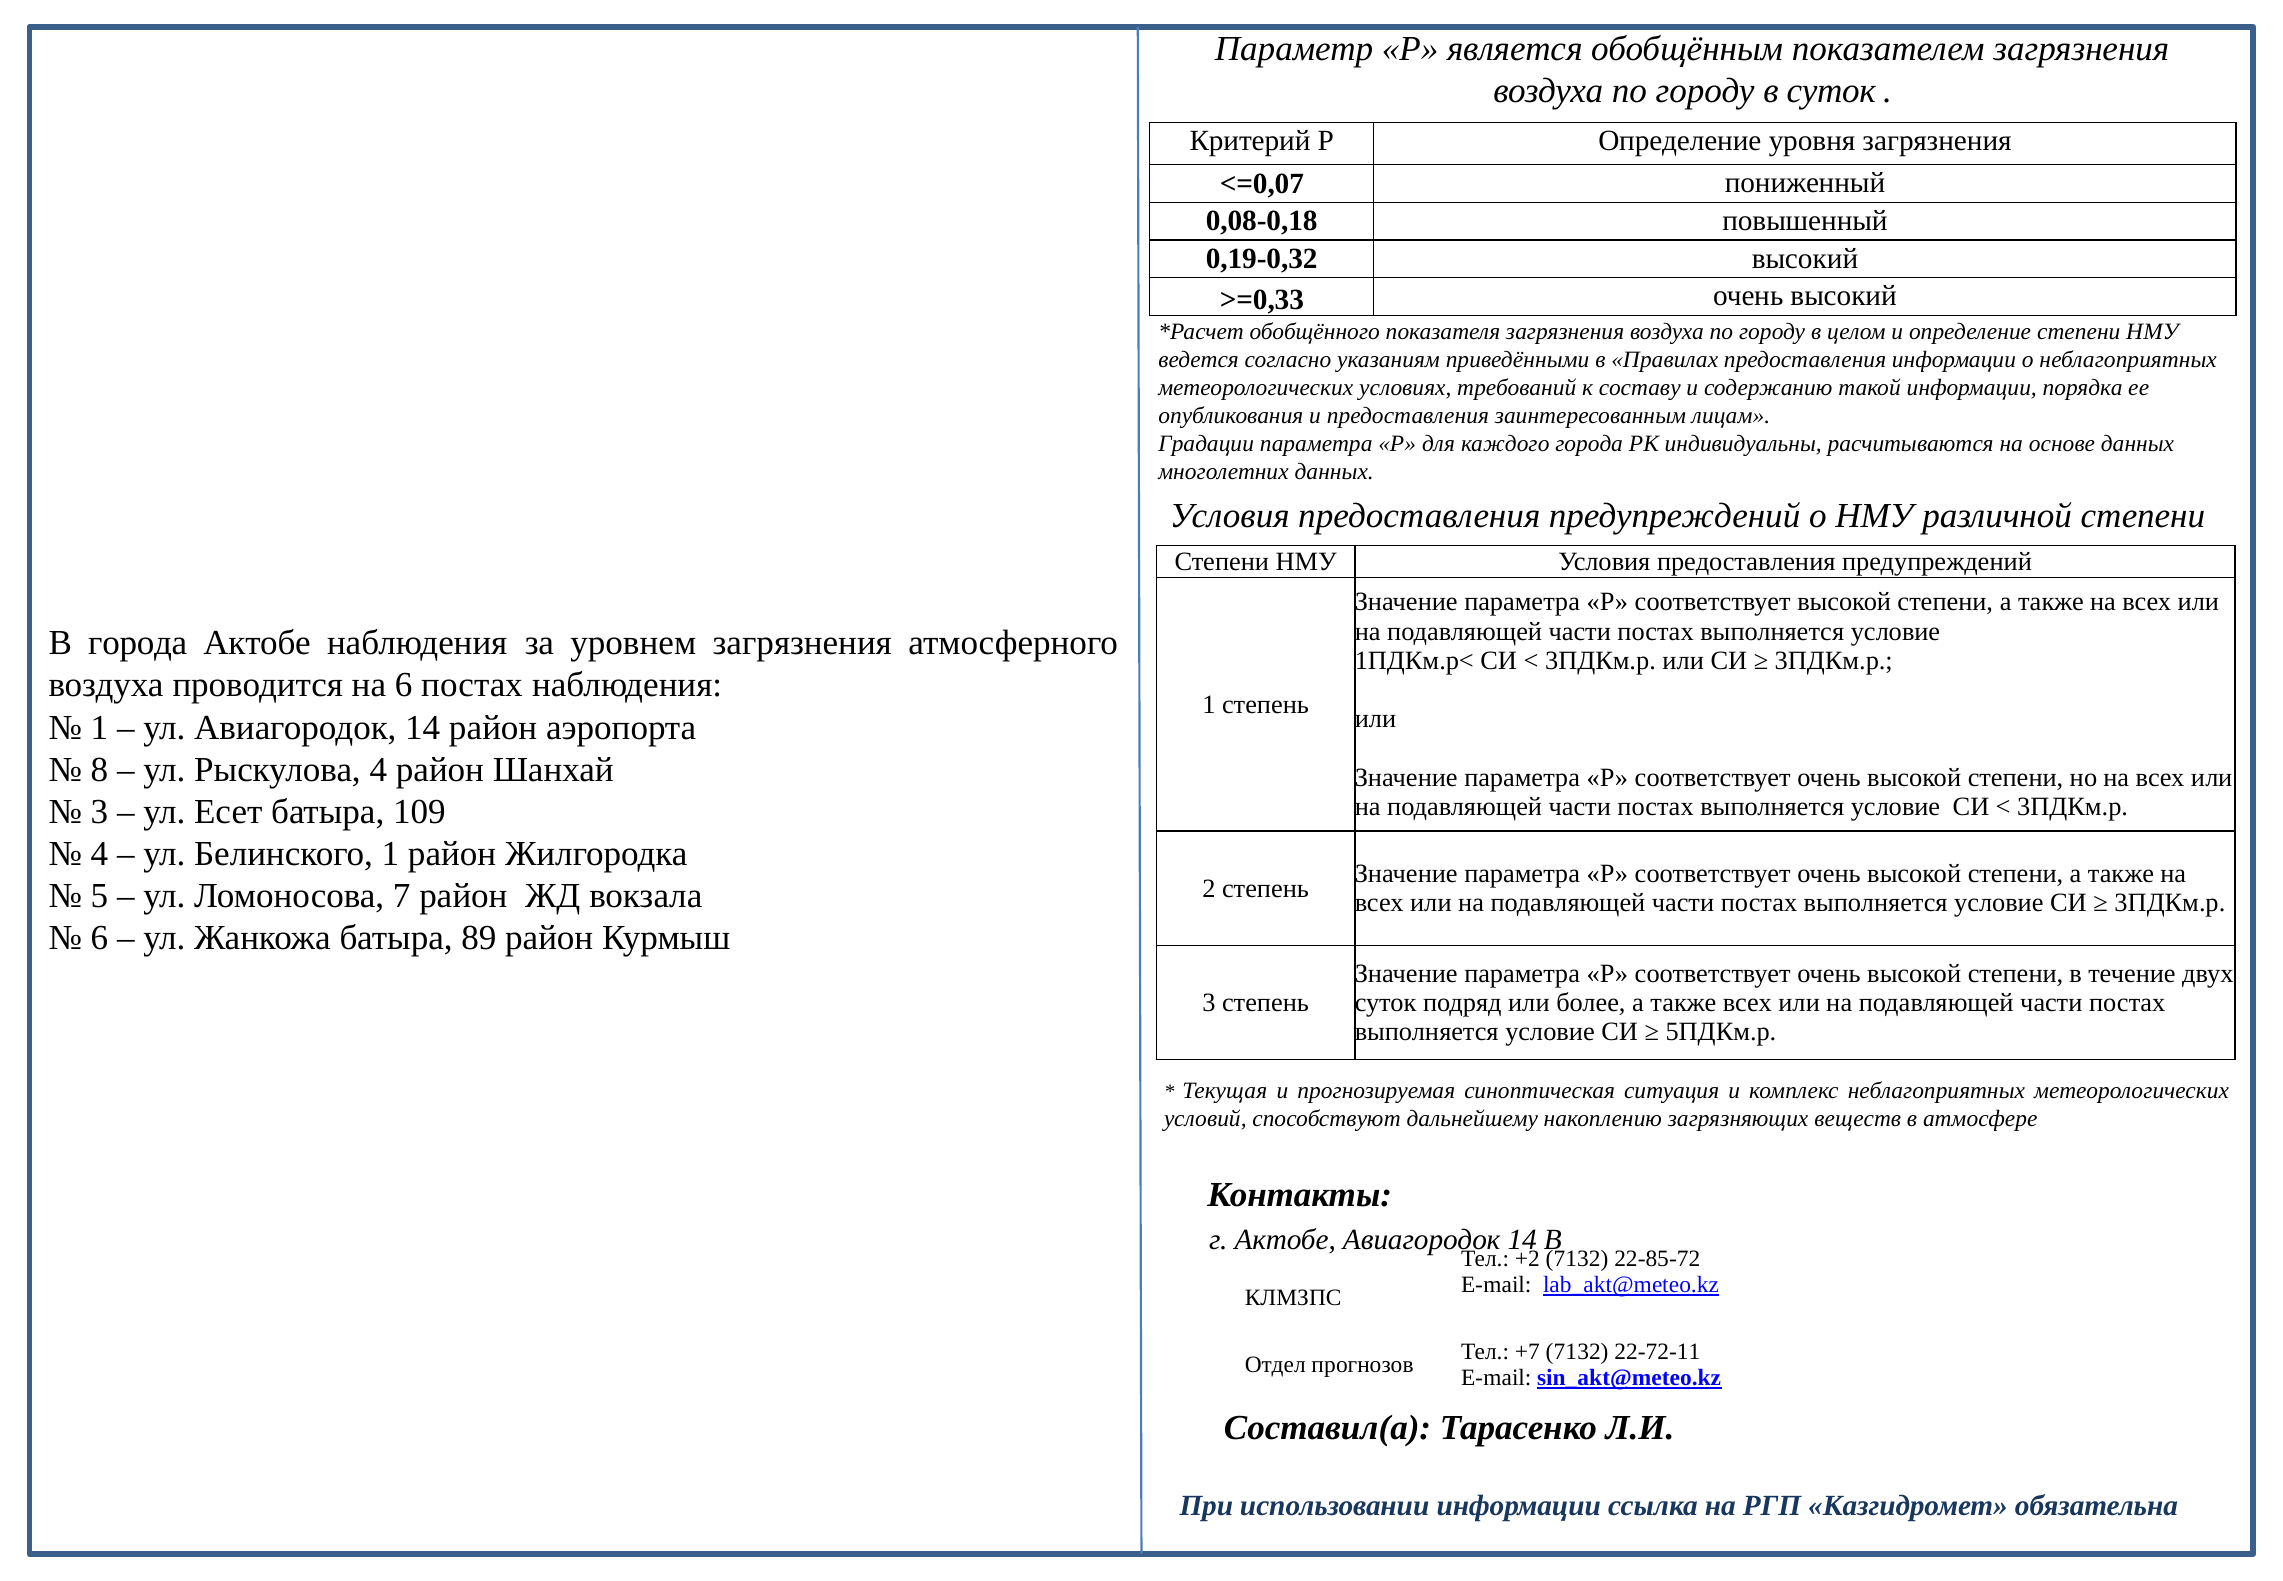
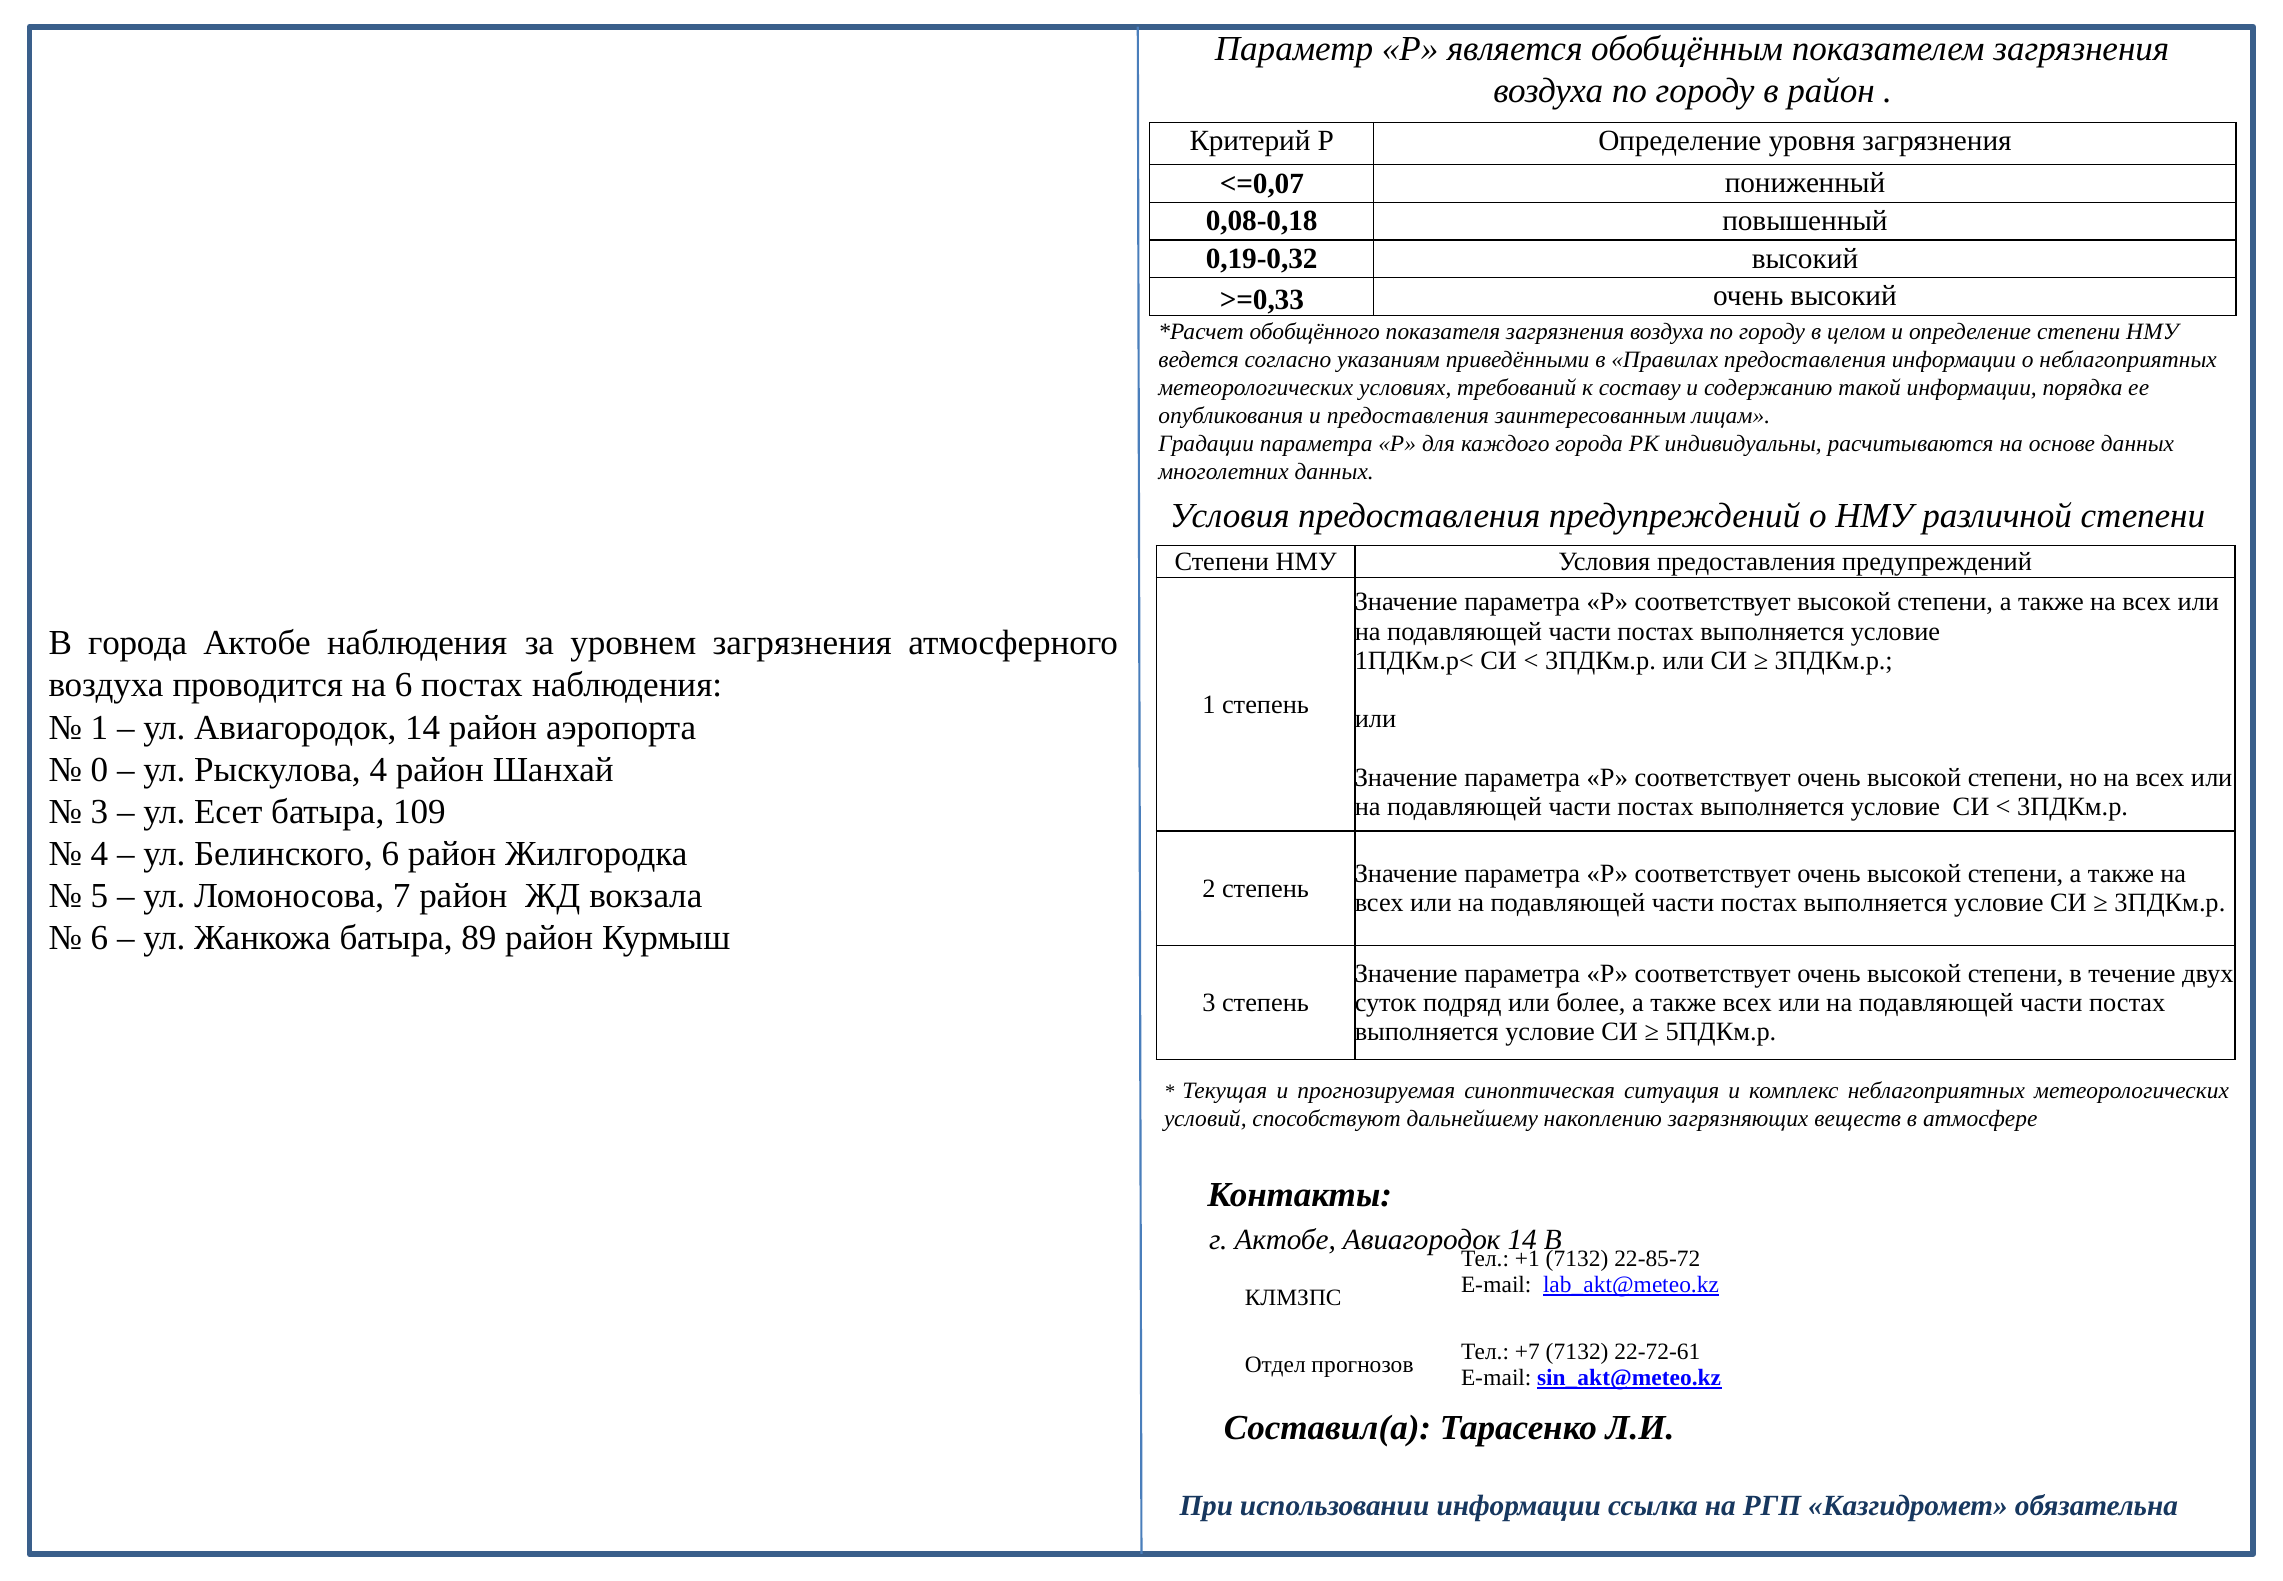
в суток: суток -> район (1831, 91)
8: 8 -> 0 (99, 769)
Белинского 1: 1 -> 6 (390, 854)
+2: +2 -> +1 (1527, 1258)
22-72-11: 22-72-11 -> 22-72-61 (1657, 1351)
